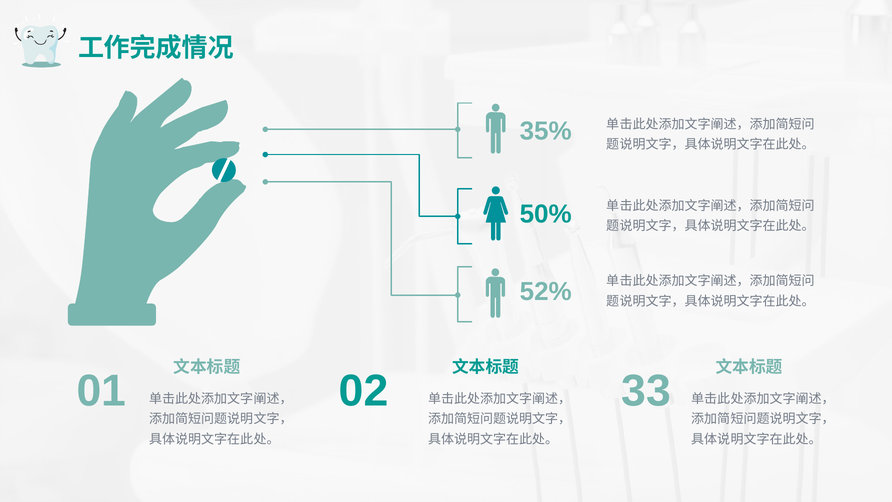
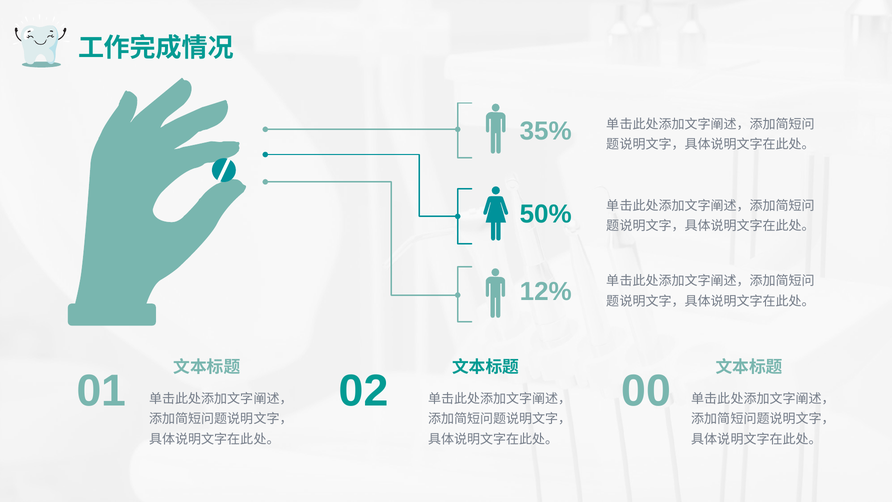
52%: 52% -> 12% (546, 292)
33: 33 -> 00 (646, 391)
